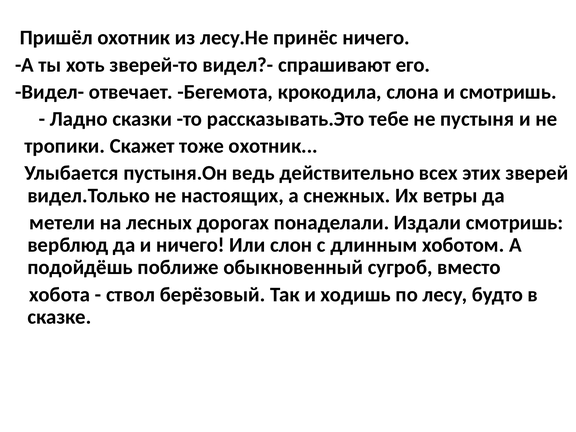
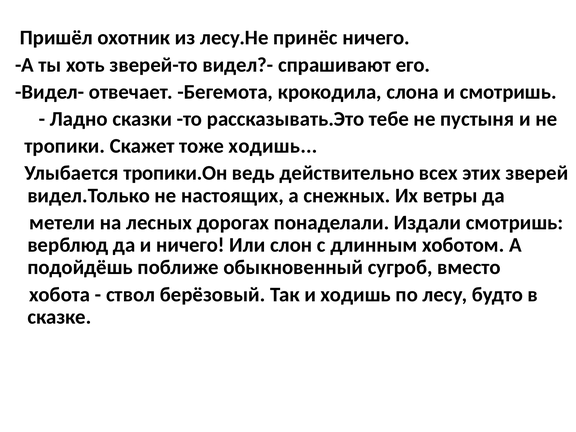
тоже охотник: охотник -> ходишь (273, 146)
пустыня.Он: пустыня.Он -> тропики.Он (175, 173)
